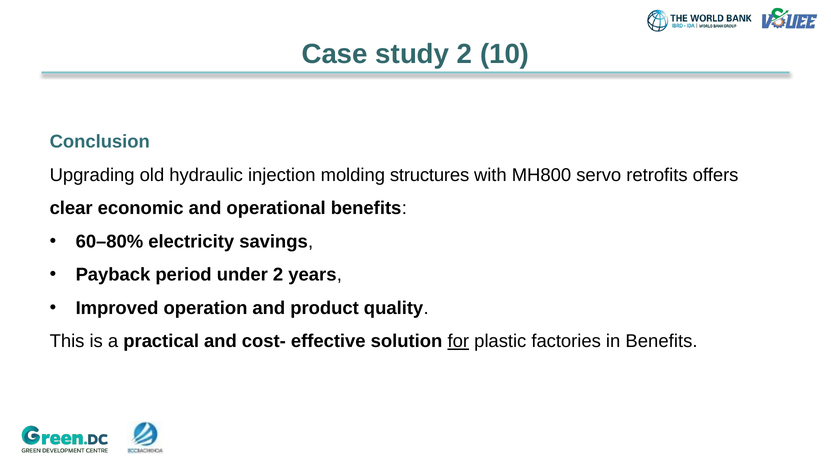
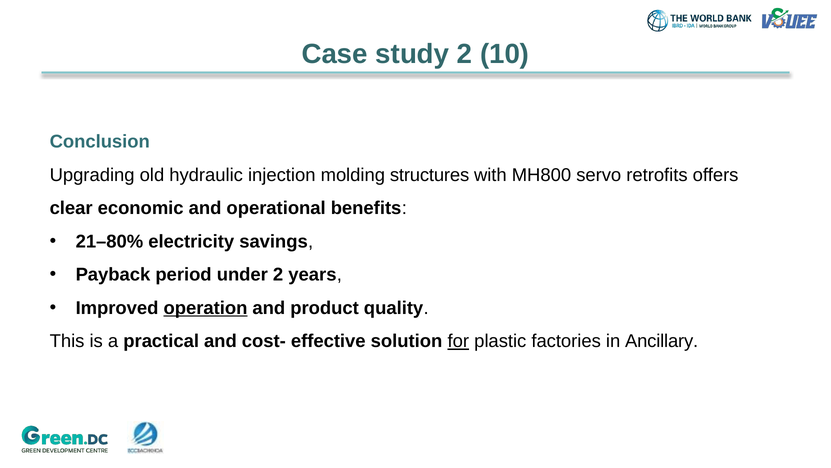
60–80%: 60–80% -> 21–80% (109, 241)
operation underline: none -> present (205, 308)
in Benefits: Benefits -> Ancillary (662, 341)
